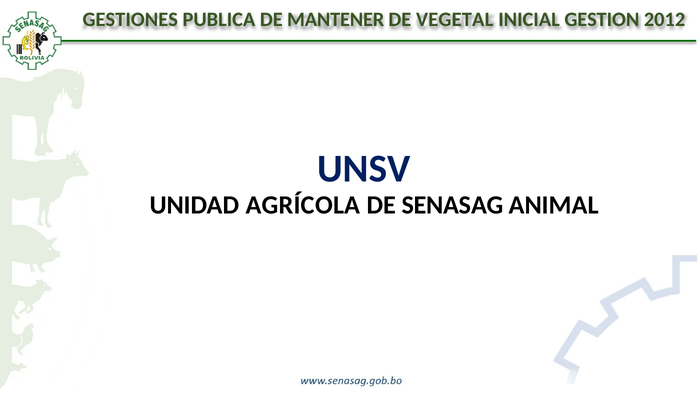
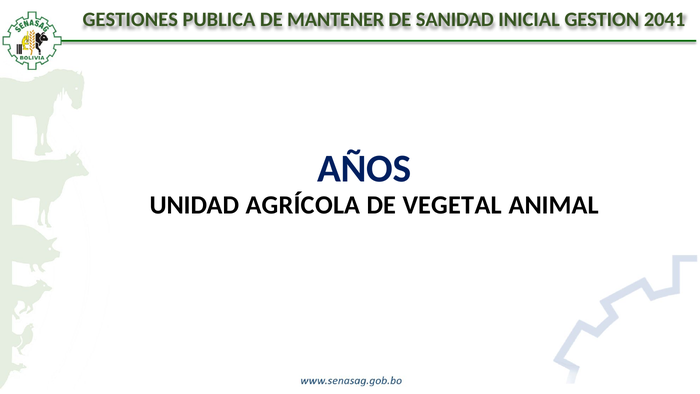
VEGETAL: VEGETAL -> SANIDAD (455, 20)
2012: 2012 -> 2041 (665, 20)
UNSV: UNSV -> AÑOS (364, 169)
SENASAG: SENASAG -> VEGETAL (452, 205)
